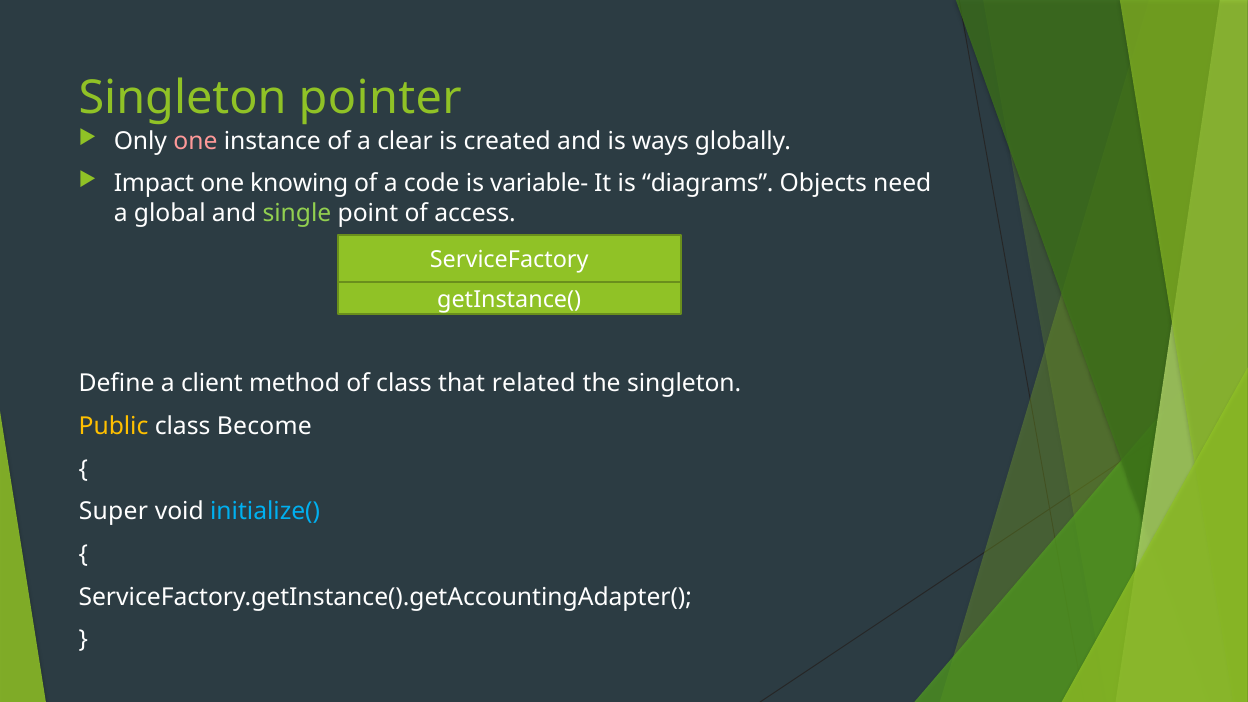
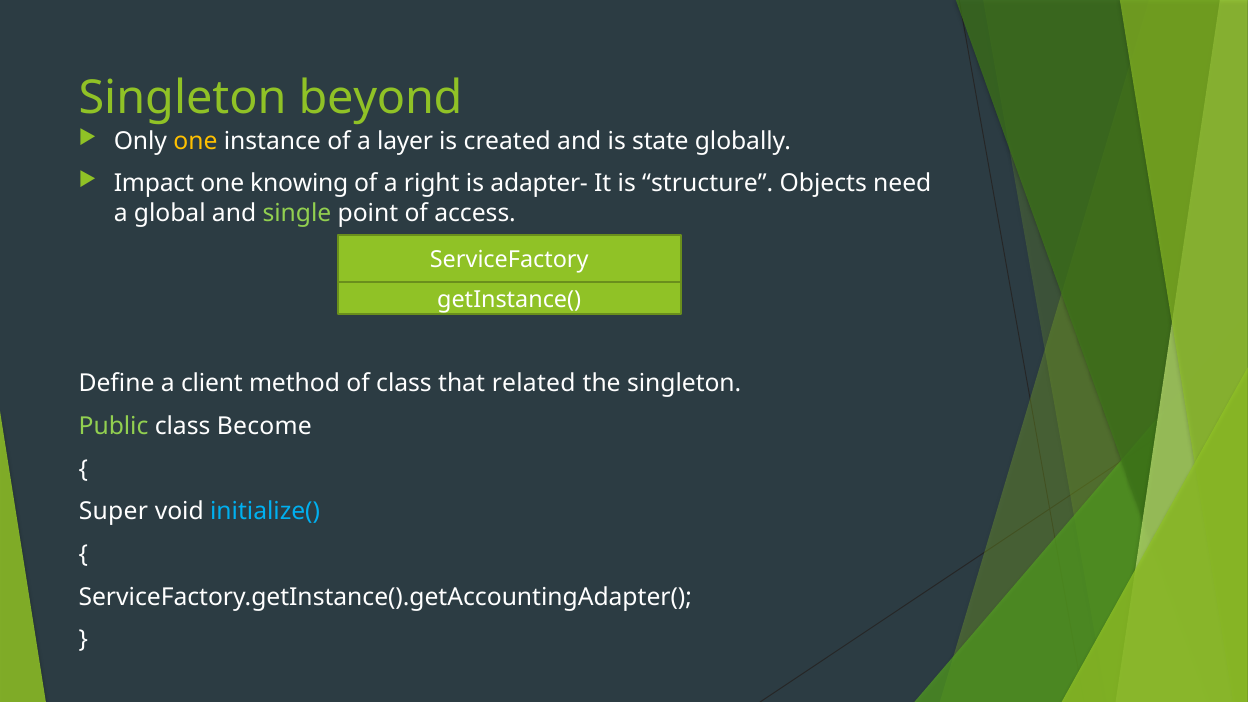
pointer: pointer -> beyond (381, 98)
one colour: pink -> yellow (195, 141)
clear: clear -> layer (405, 141)
ways: ways -> state (660, 141)
code: code -> right (432, 184)
variable-: variable- -> adapter- (539, 184)
diagrams: diagrams -> structure (708, 184)
Public colour: yellow -> light green (114, 426)
